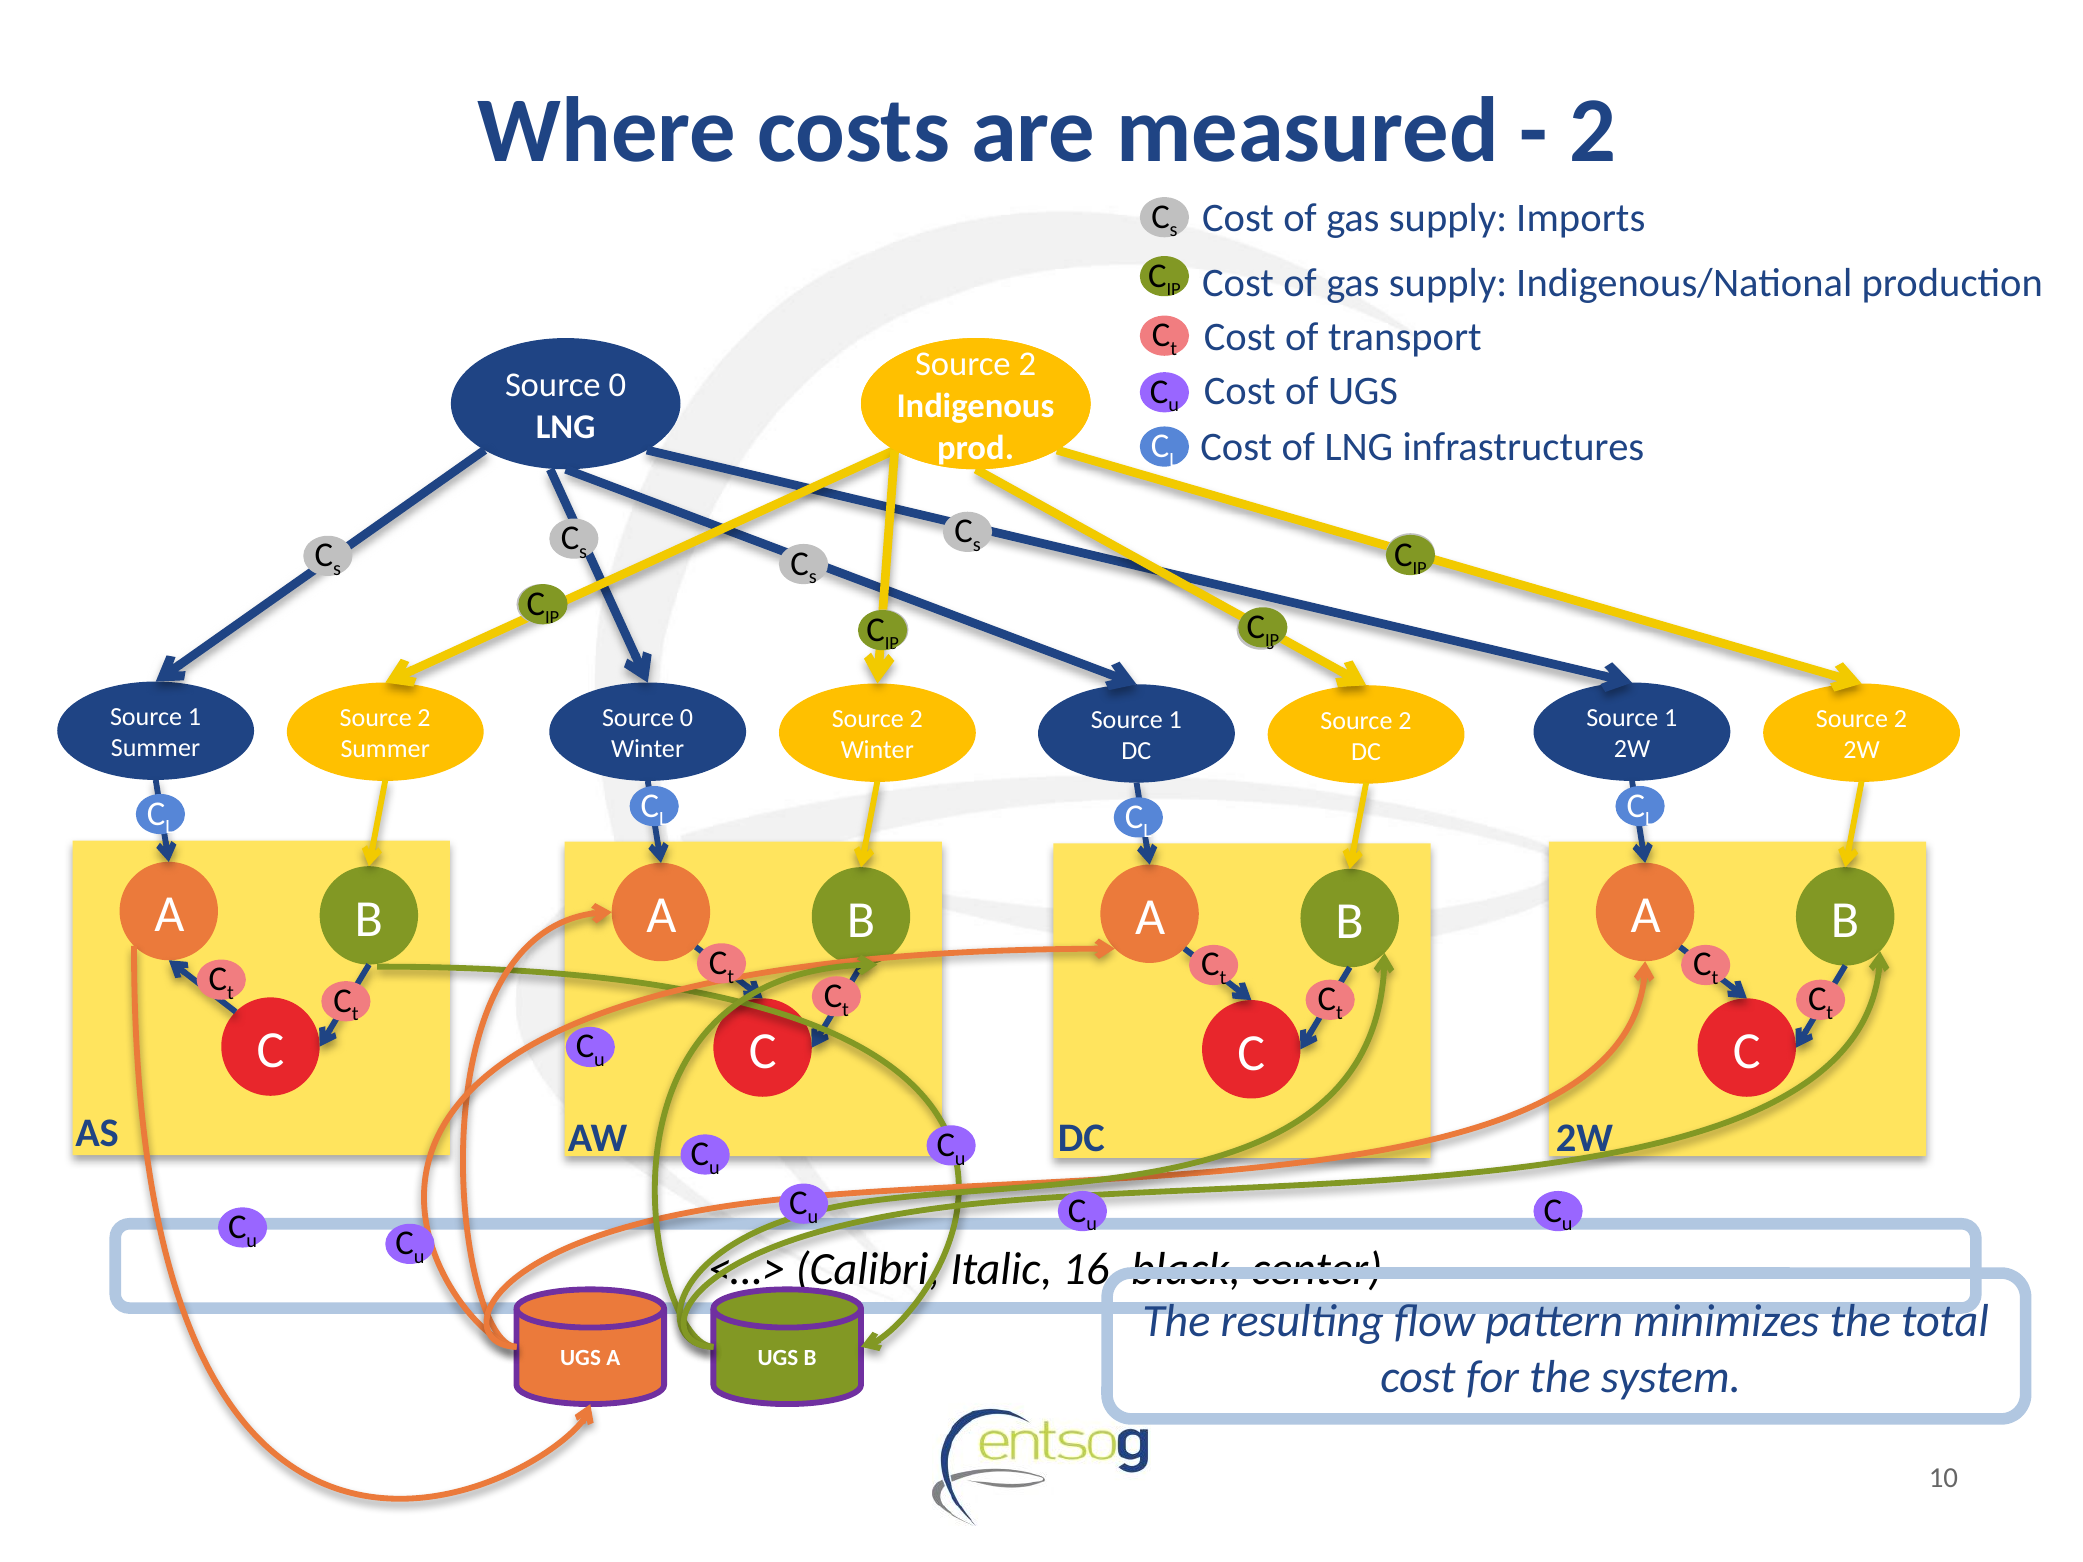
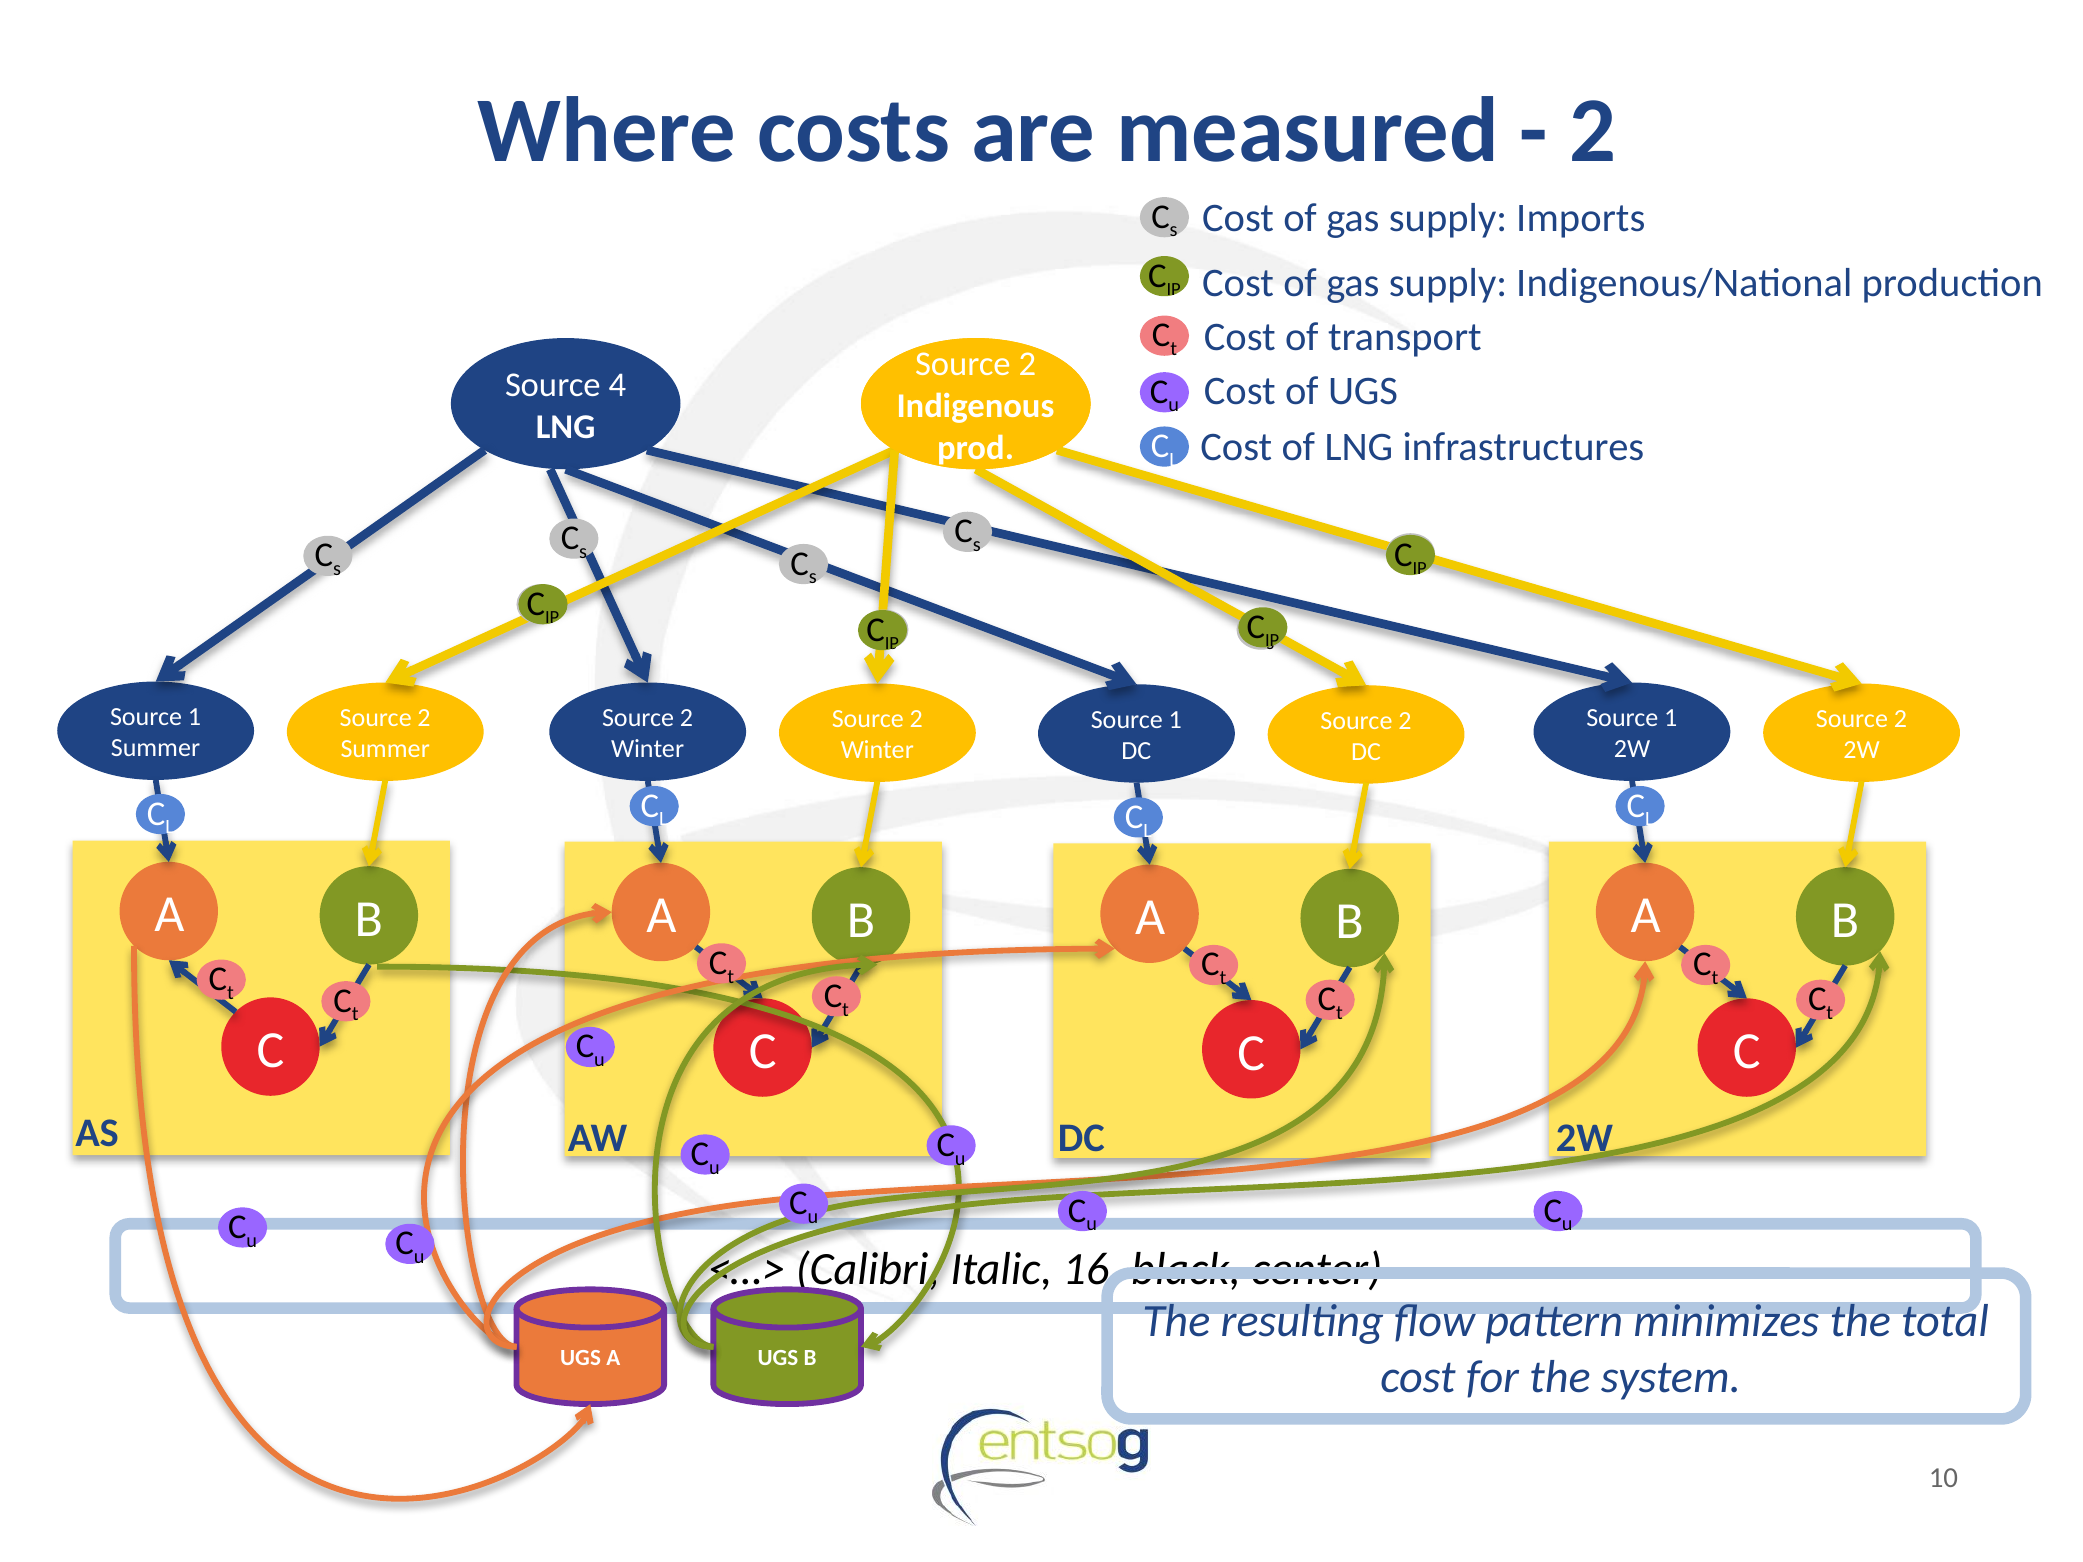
0: 0 -> 4 (617, 385)
0: 0 -> 2 (686, 718)
